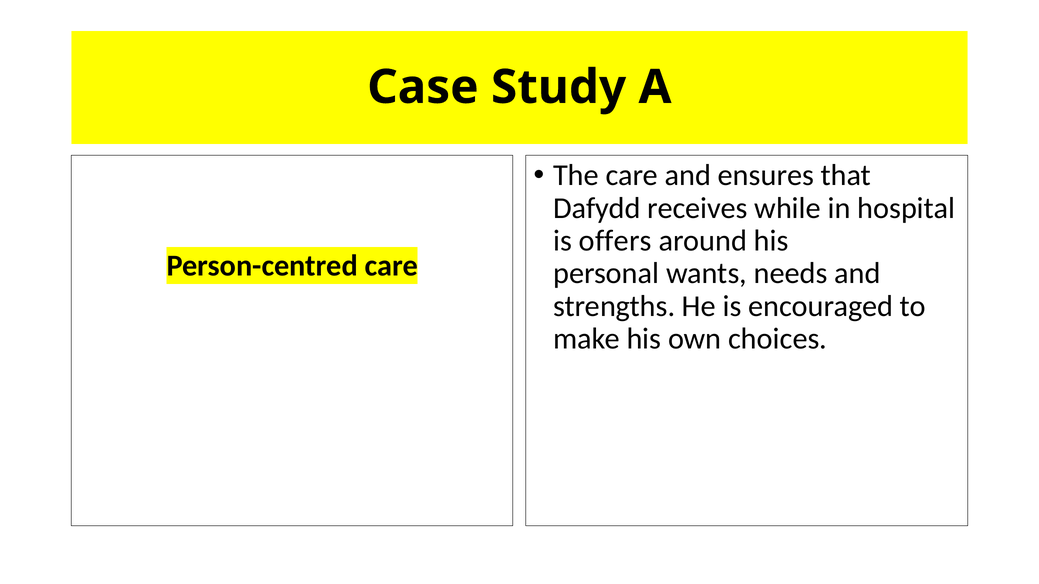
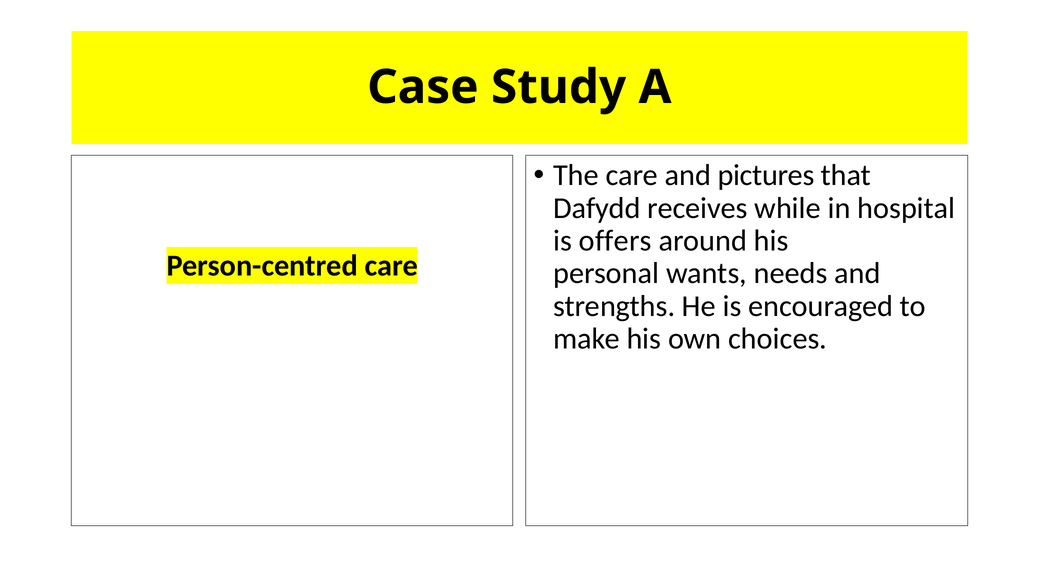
ensures: ensures -> pictures (766, 176)
